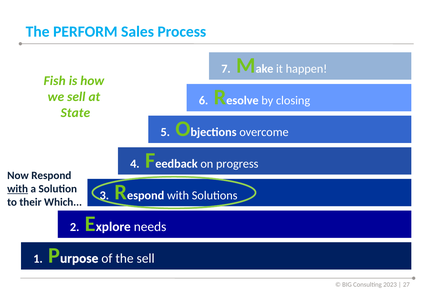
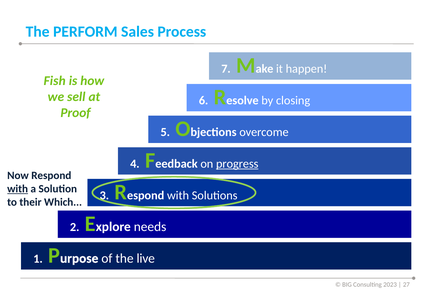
State: State -> Proof (75, 113)
progress underline: none -> present (237, 164)
the sell: sell -> live (146, 259)
